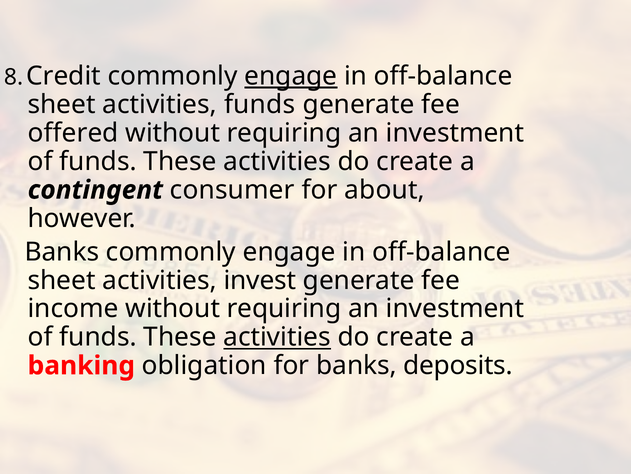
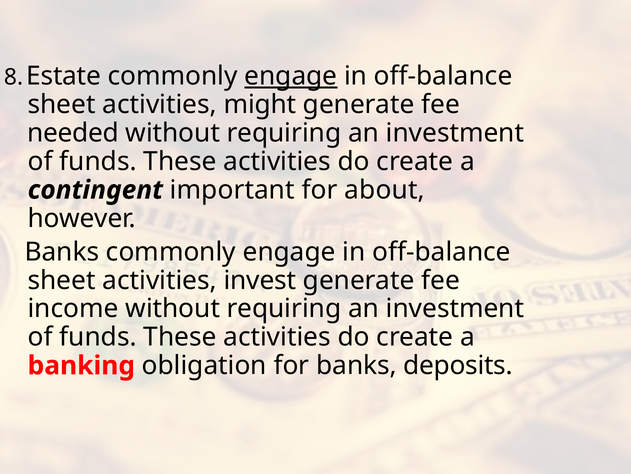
Credit: Credit -> Estate (64, 76)
activities funds: funds -> might (260, 104)
offered: offered -> needed (73, 133)
consumer: consumer -> important (232, 190)
activities underline: present -> none (277, 337)
